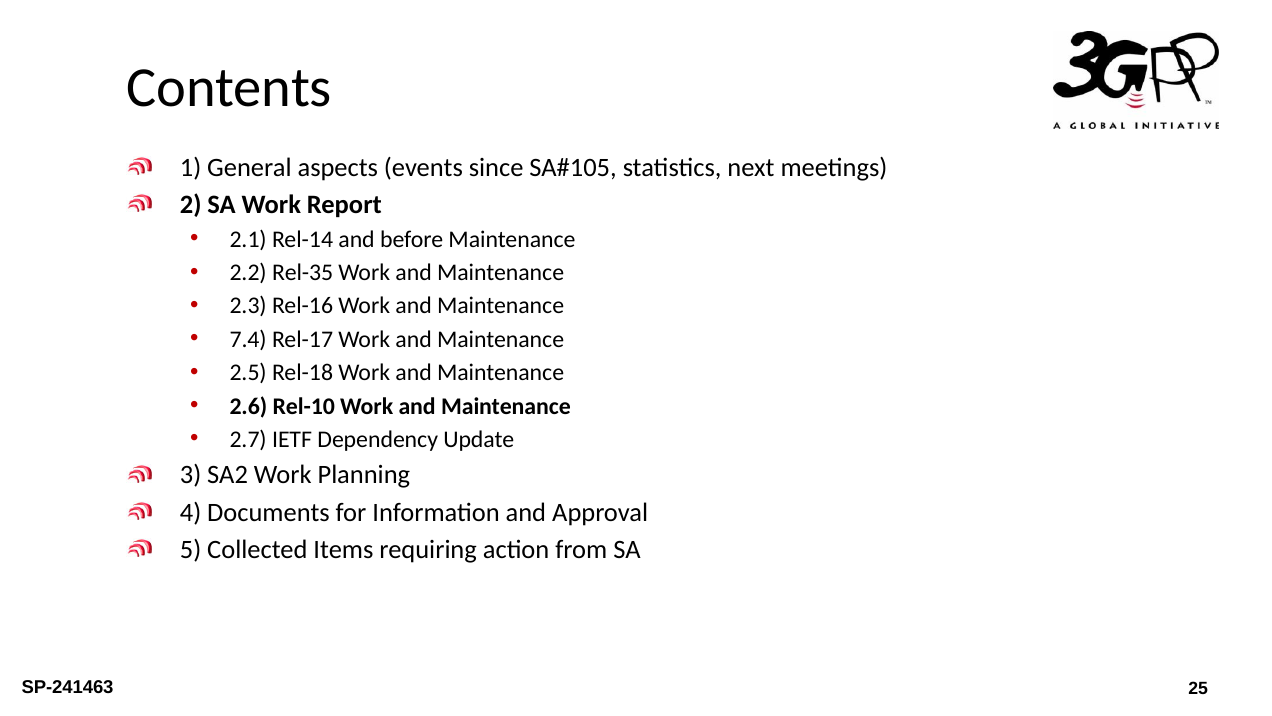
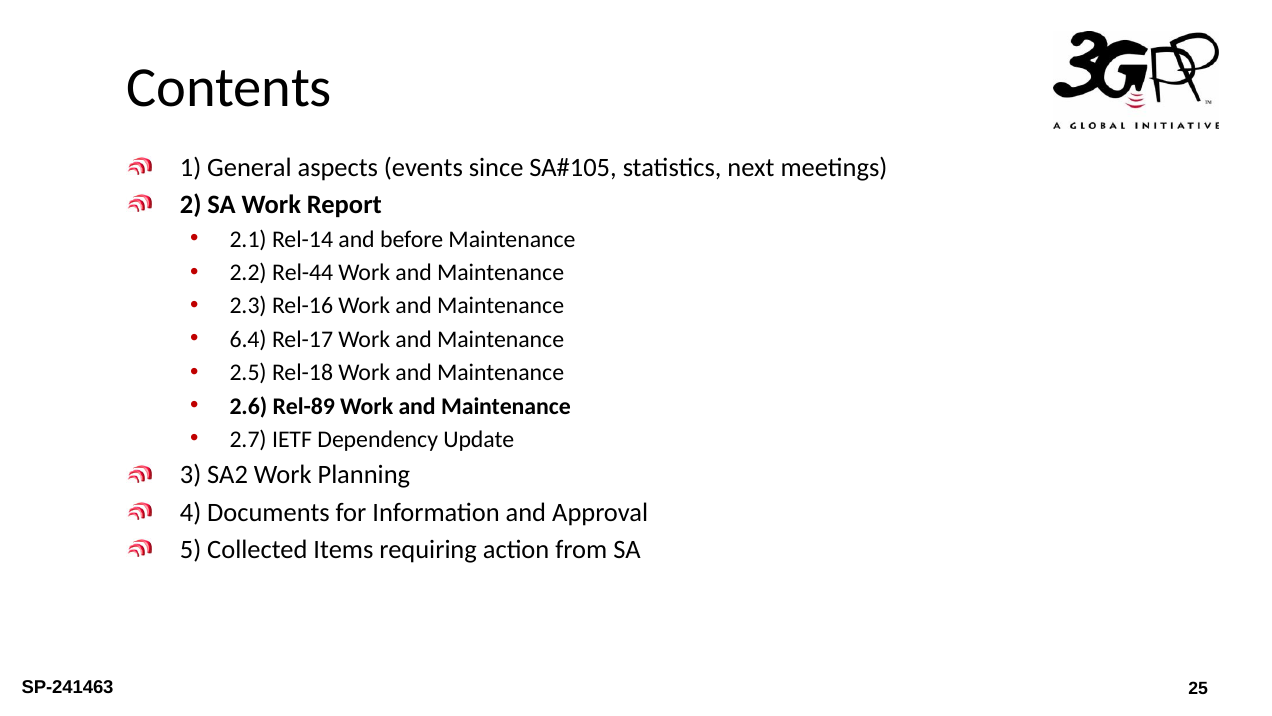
Rel-35: Rel-35 -> Rel-44 (303, 272)
7.4: 7.4 -> 6.4 (248, 339)
Rel-10: Rel-10 -> Rel-89 (304, 406)
